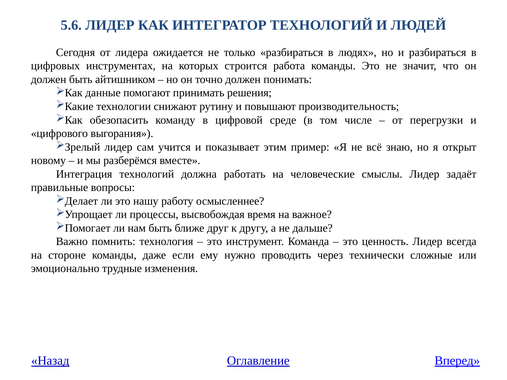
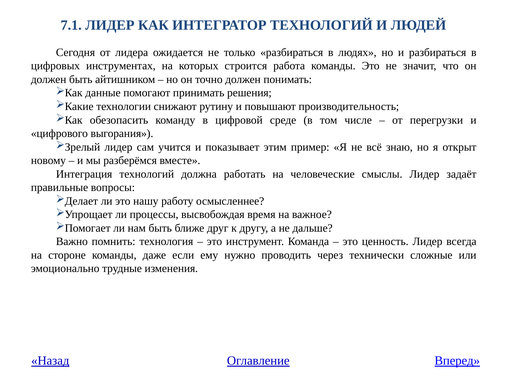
5.6: 5.6 -> 7.1 (71, 25)
